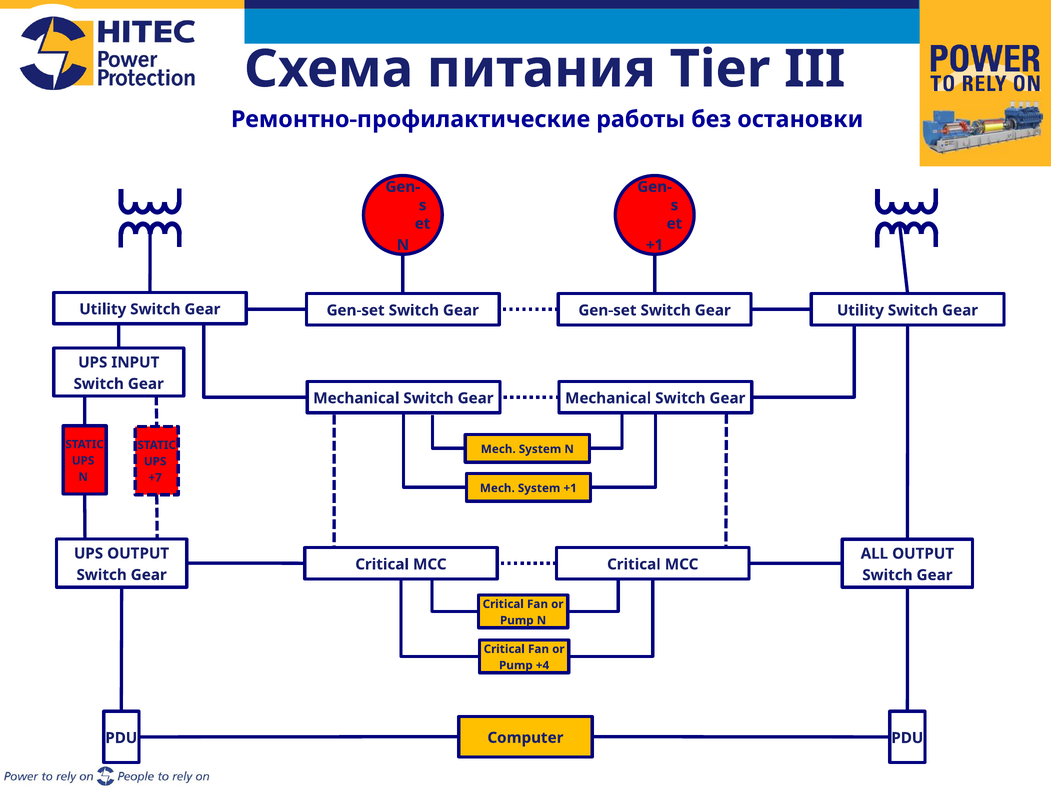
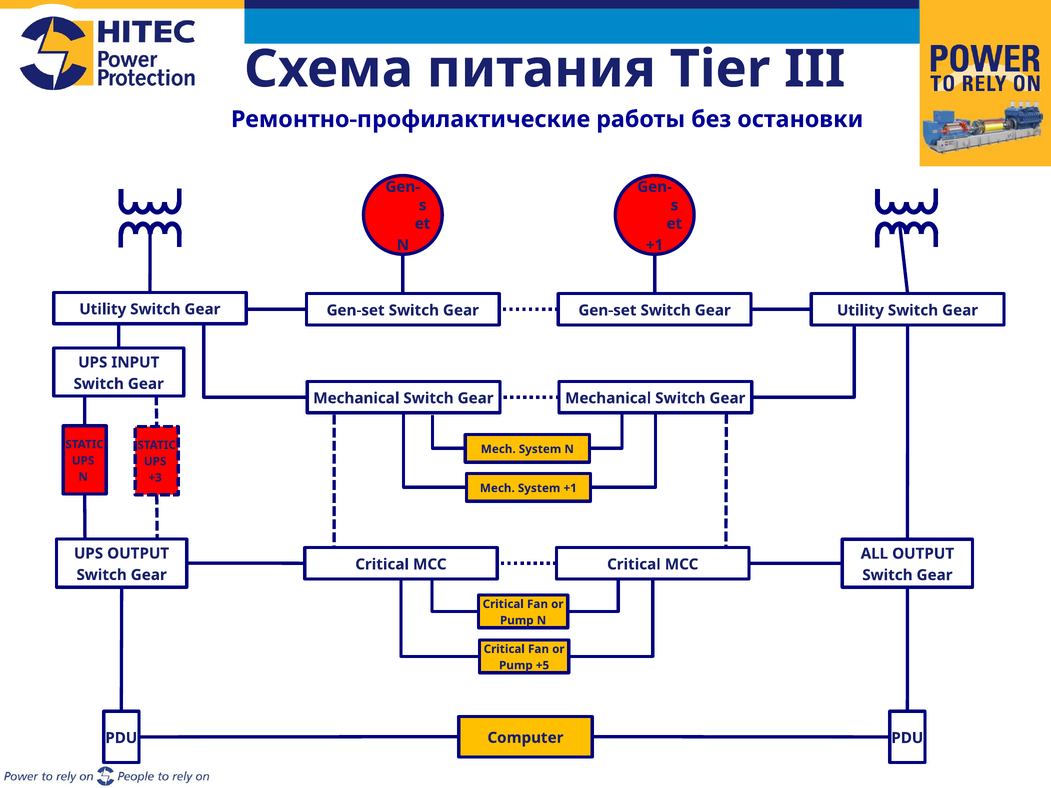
+7: +7 -> +3 (155, 478)
+4: +4 -> +5 (543, 666)
